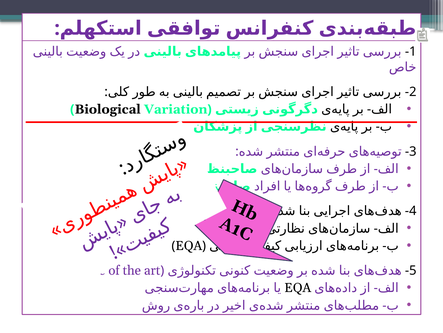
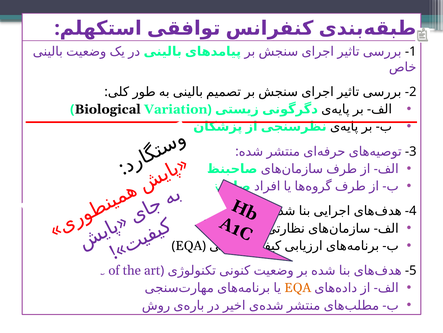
EQA colour: black -> orange (298, 287)
